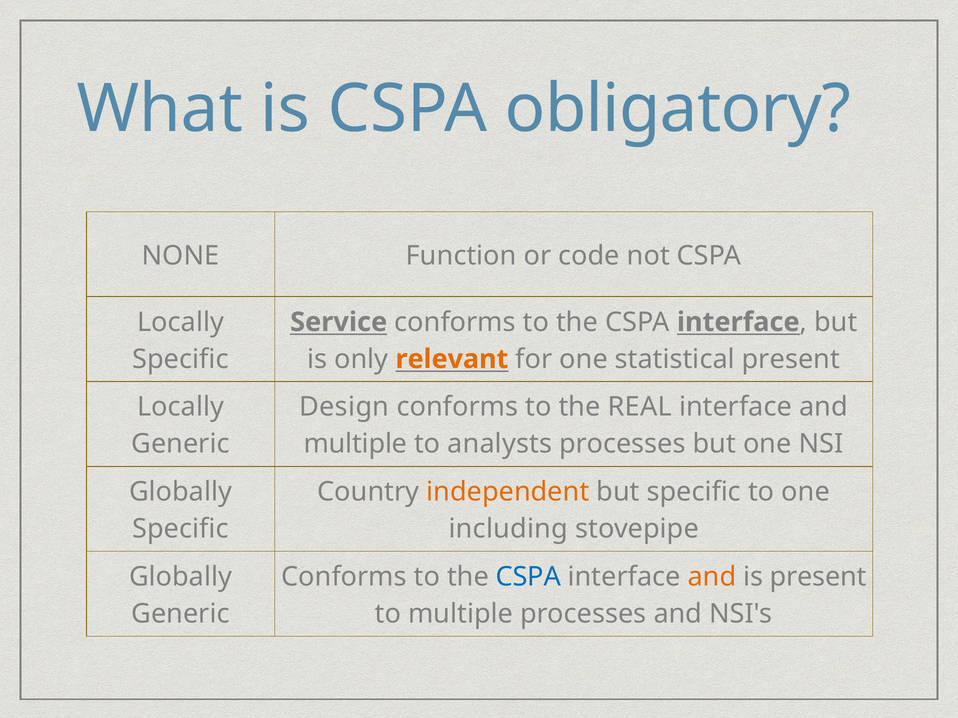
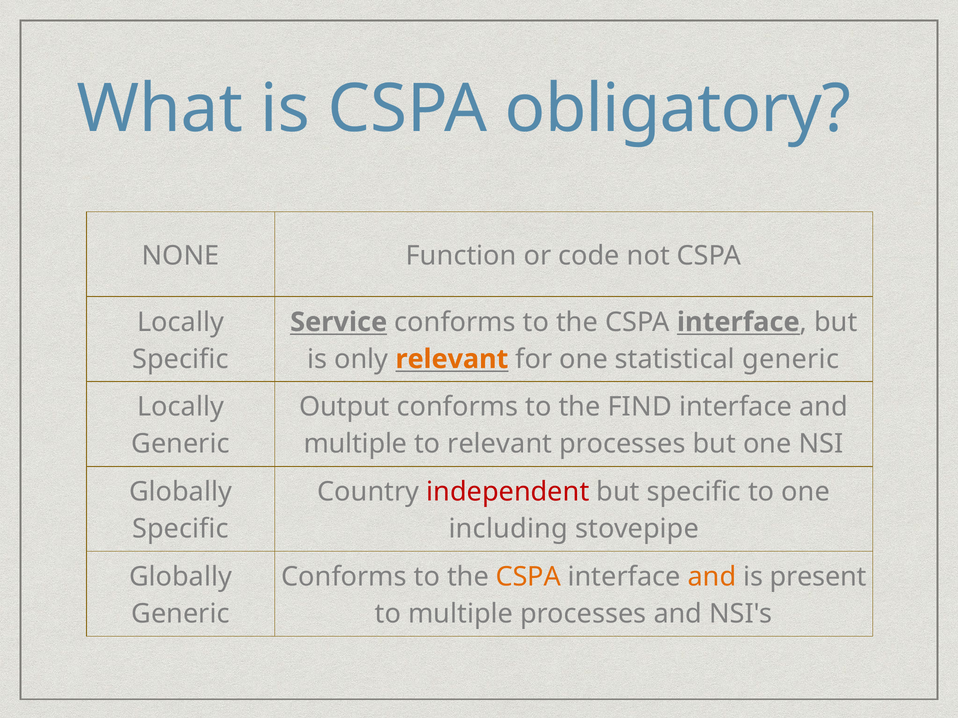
statistical present: present -> generic (791, 359)
Design: Design -> Output (344, 407)
REAL: REAL -> FIND (640, 407)
to analysts: analysts -> relevant (500, 444)
independent colour: orange -> red (508, 492)
CSPA colour: blue -> orange (528, 577)
